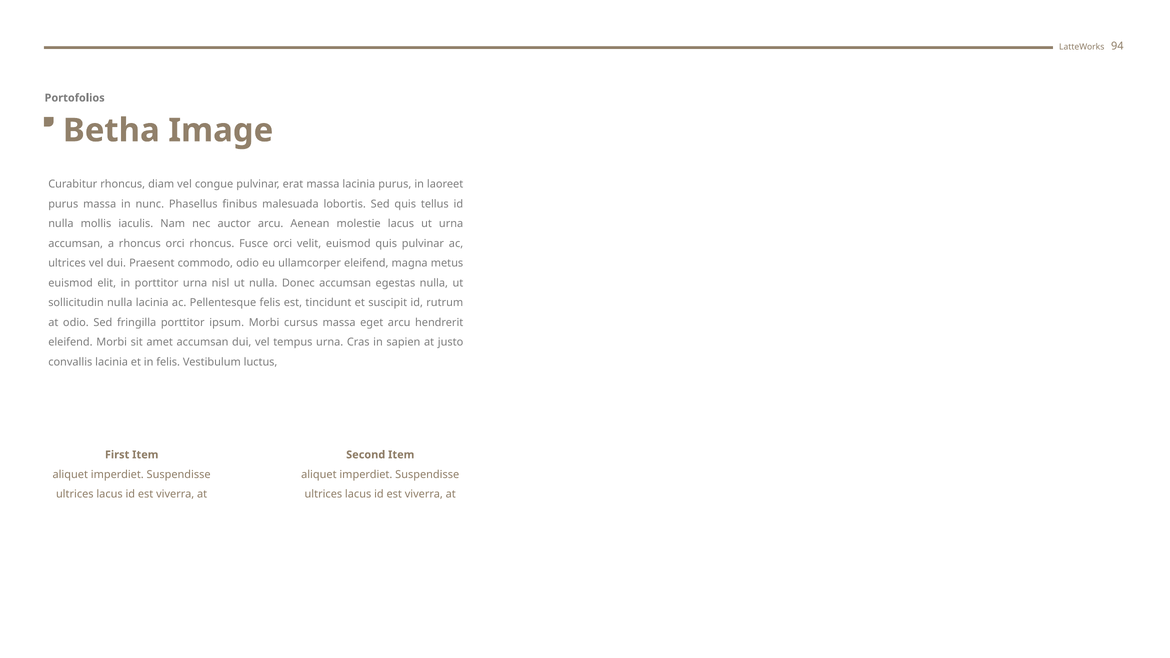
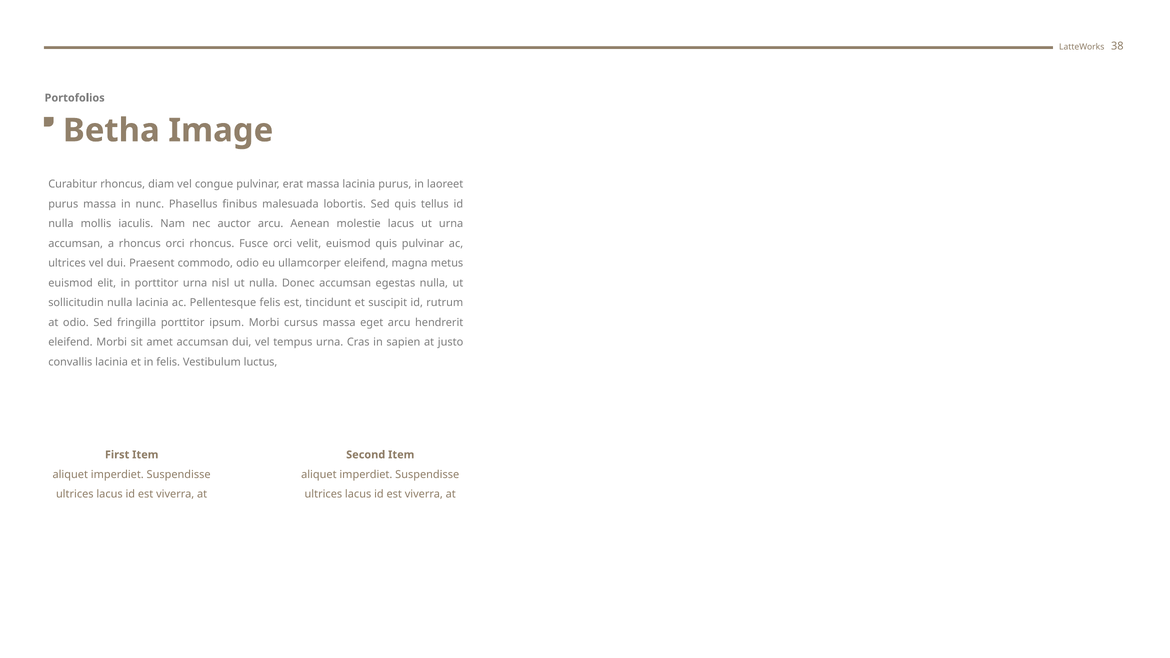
94: 94 -> 38 (1117, 46)
